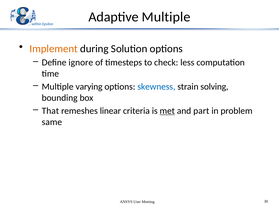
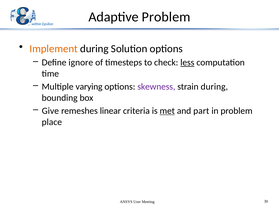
Adaptive Multiple: Multiple -> Problem (166, 17)
less underline: none -> present (187, 63)
skewness colour: blue -> purple (156, 87)
strain solving: solving -> during (214, 87)
That: That -> Give (50, 111)
same: same -> place (52, 122)
